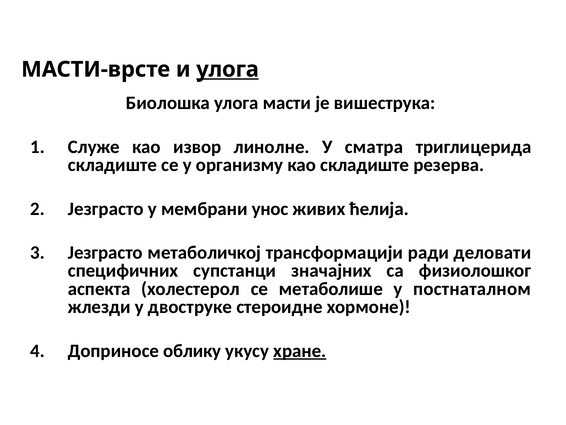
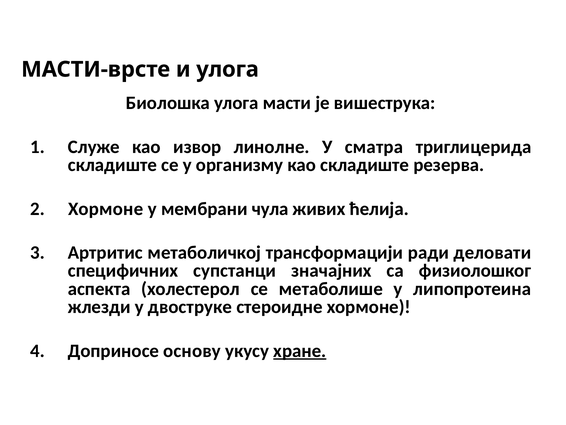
улога underline: present -> none (228, 69)
Језграсто: Језграсто -> Хормоне (106, 209)
унос: унос -> чула (270, 209)
Језграсто: Језграсто -> Артритис (105, 252)
постнаталном: постнаталном -> липопротеина (472, 289)
облику: облику -> основу (192, 350)
